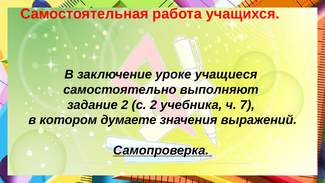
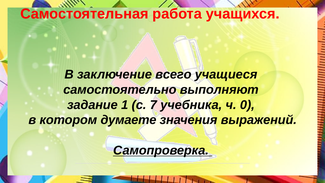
уроке: уроке -> всего (173, 74)
задание 2: 2 -> 1 (125, 105)
с 2: 2 -> 7 (153, 105)
7: 7 -> 0 (247, 105)
